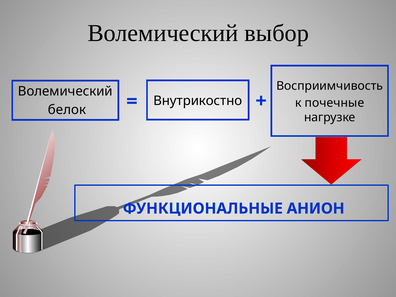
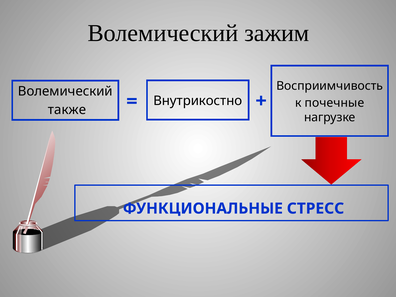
выбор: выбор -> зажим (277, 33)
белок: белок -> также (67, 110)
АНИОН: АНИОН -> СТРЕСС (316, 209)
